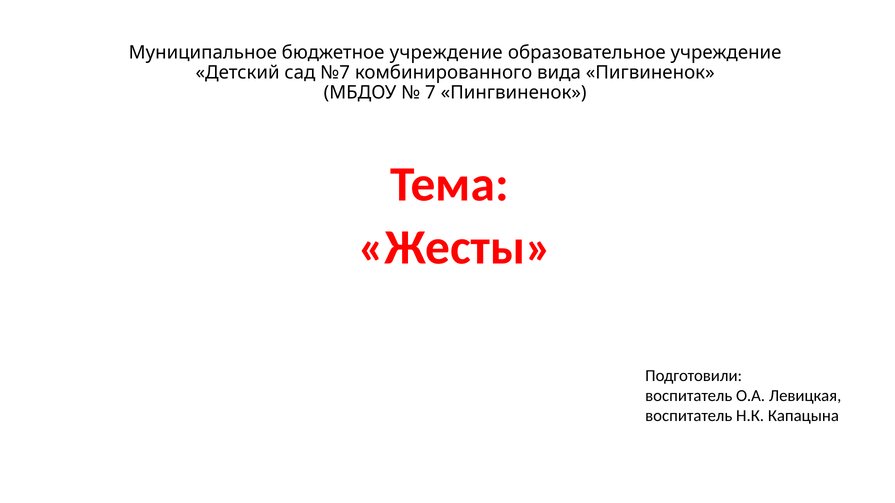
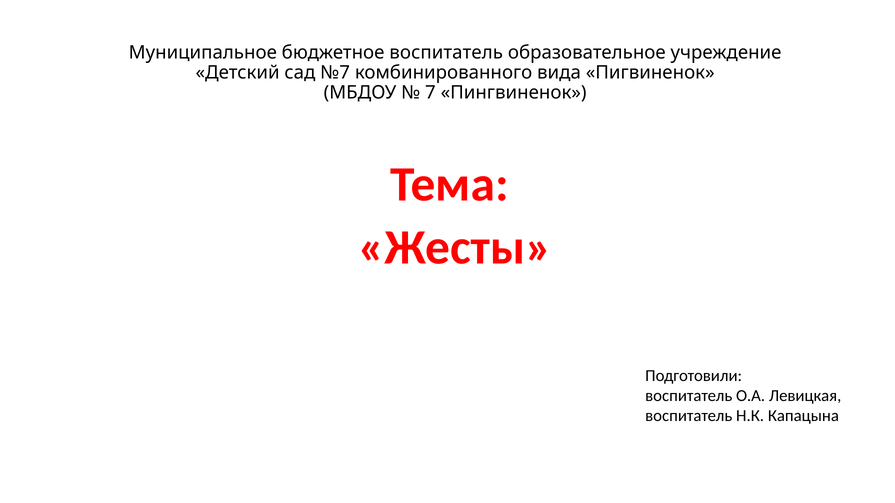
бюджетное учреждение: учреждение -> воспитатель (446, 53)
